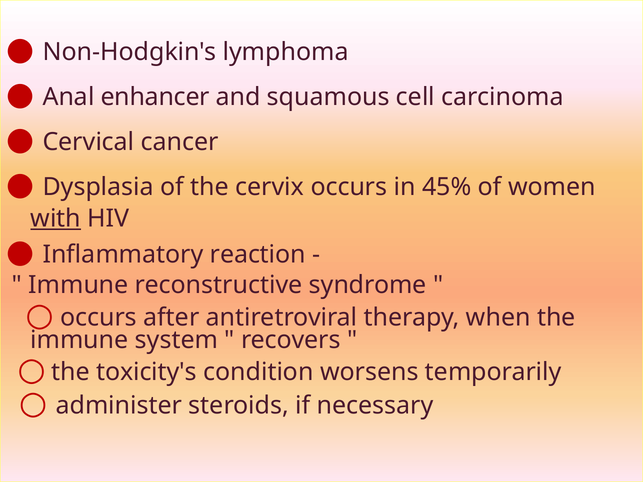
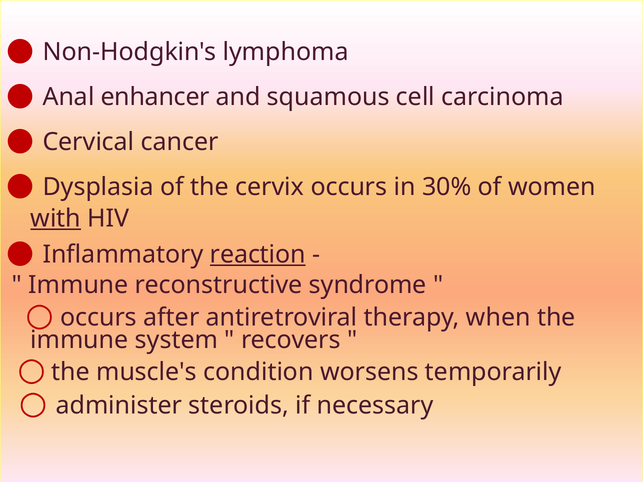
45%: 45% -> 30% (447, 187)
reaction underline: none -> present (258, 255)
toxicity's: toxicity's -> muscle's (146, 372)
